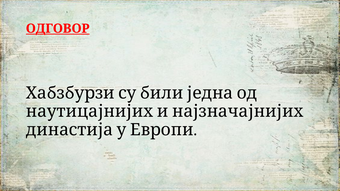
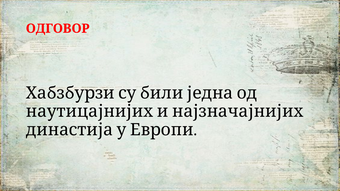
ОДГОВОР underline: present -> none (58, 29)
